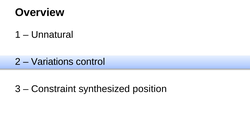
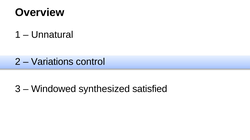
Constraint: Constraint -> Windowed (54, 89)
position: position -> satisfied (150, 89)
